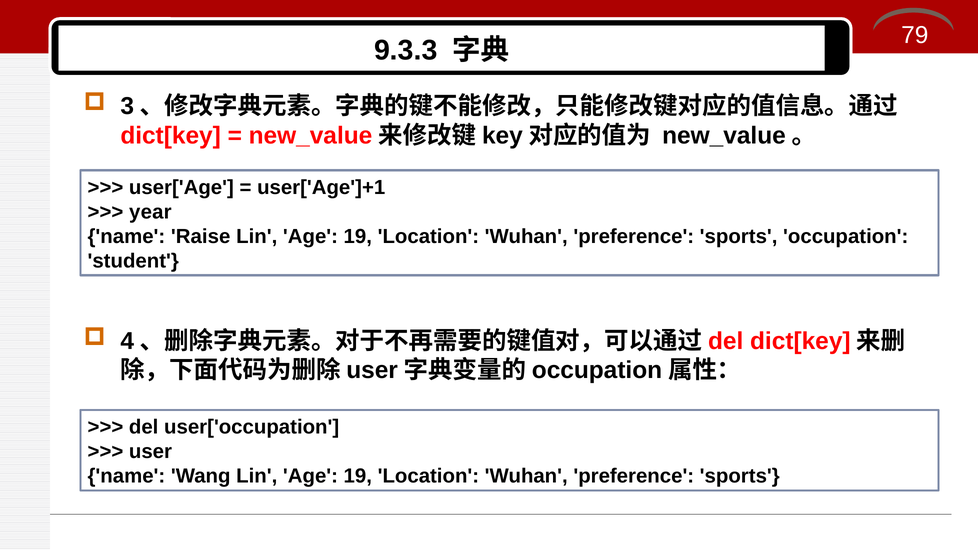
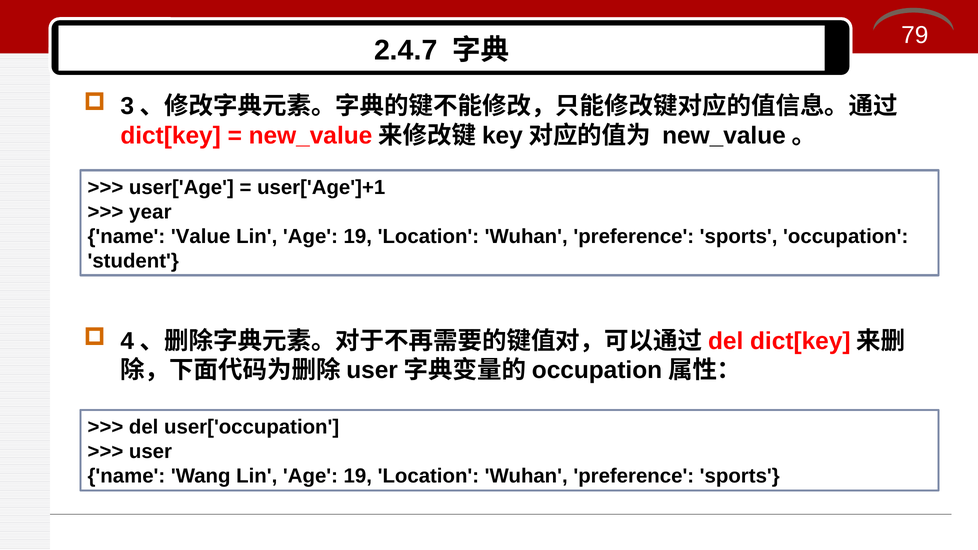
9.3.3: 9.3.3 -> 2.4.7 (406, 50)
Raise: Raise -> Value (201, 236)
